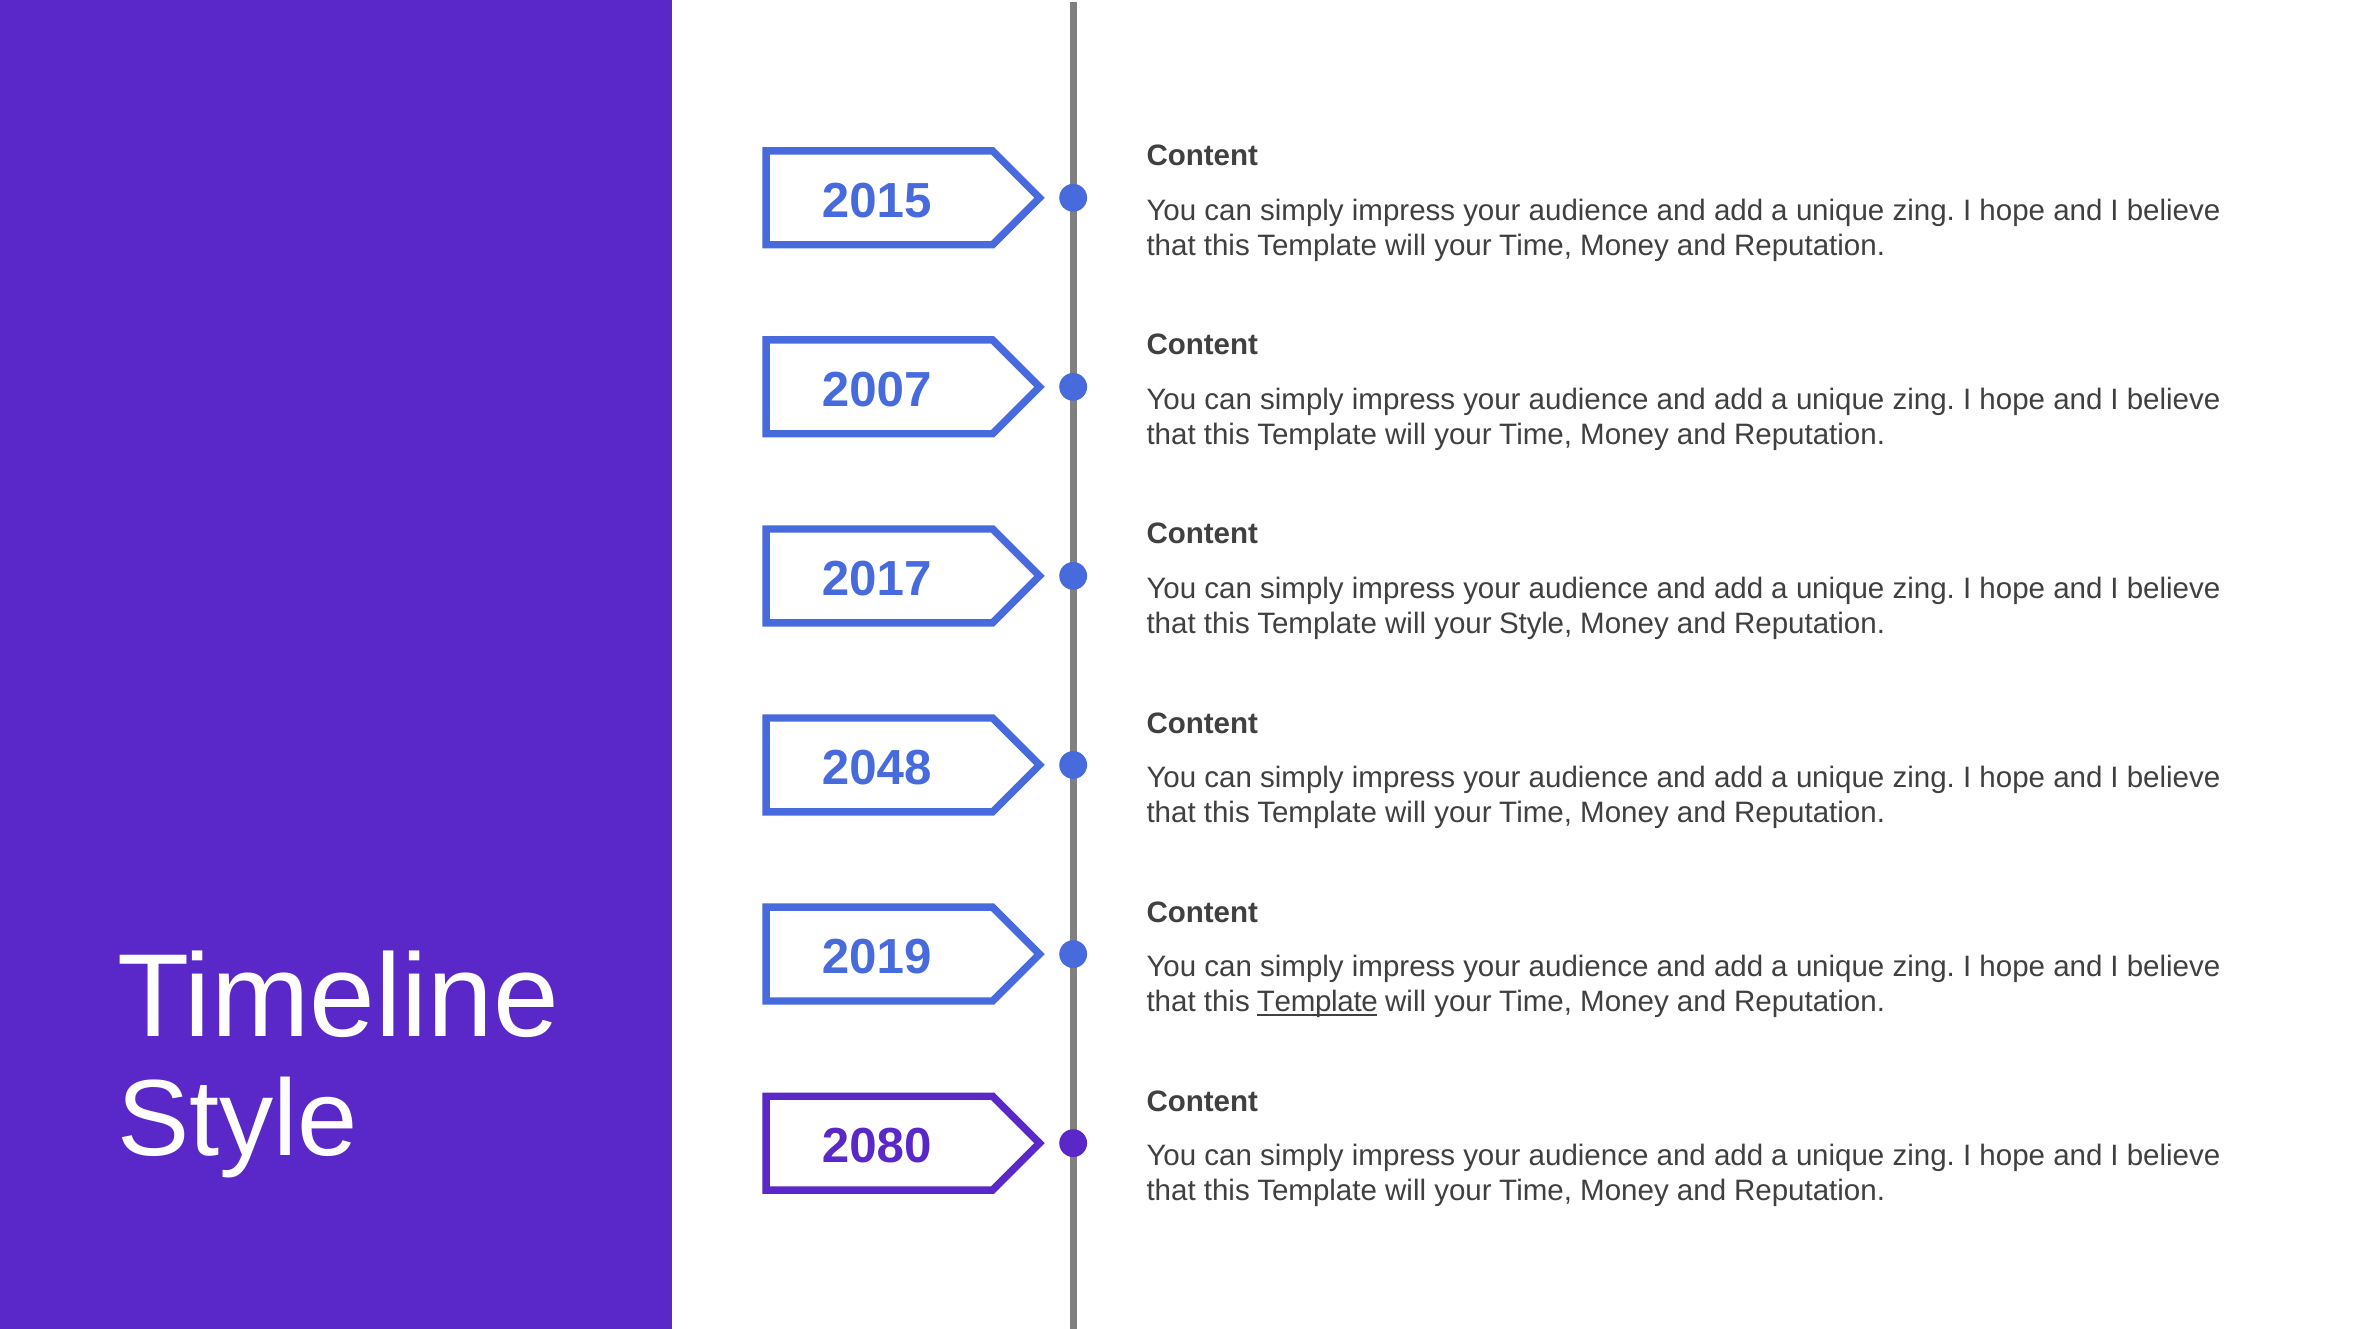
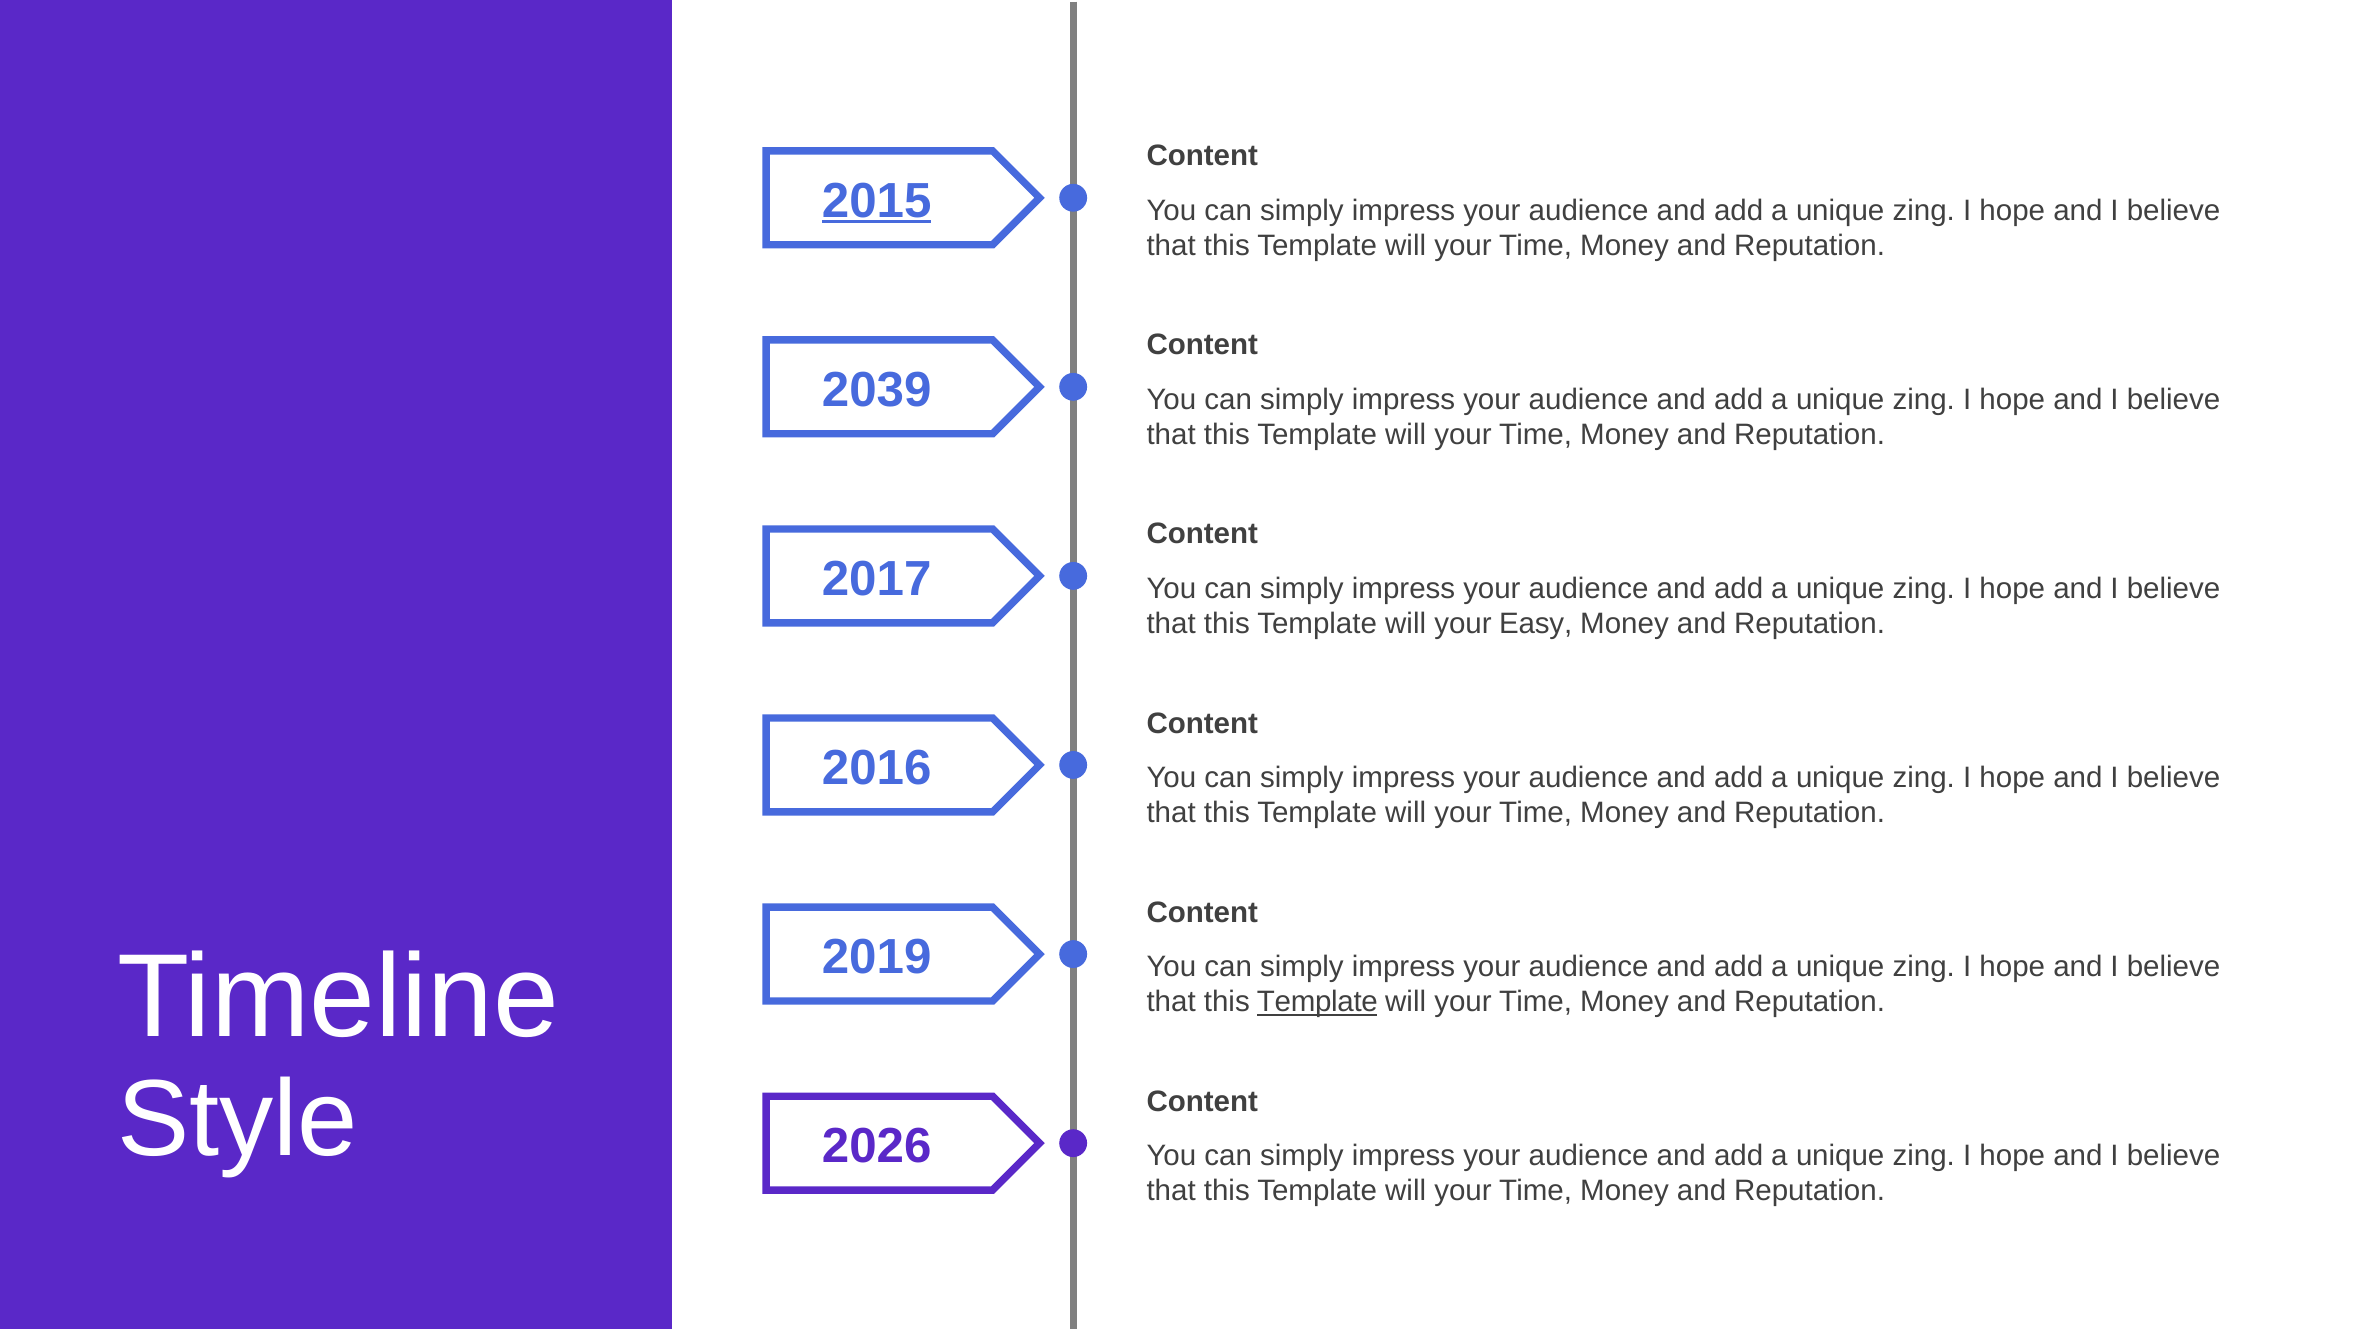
2015 underline: none -> present (877, 201)
2007: 2007 -> 2039 (877, 390)
your Style: Style -> Easy (1536, 624)
2048: 2048 -> 2016 (877, 768)
2080: 2080 -> 2026 (877, 1146)
